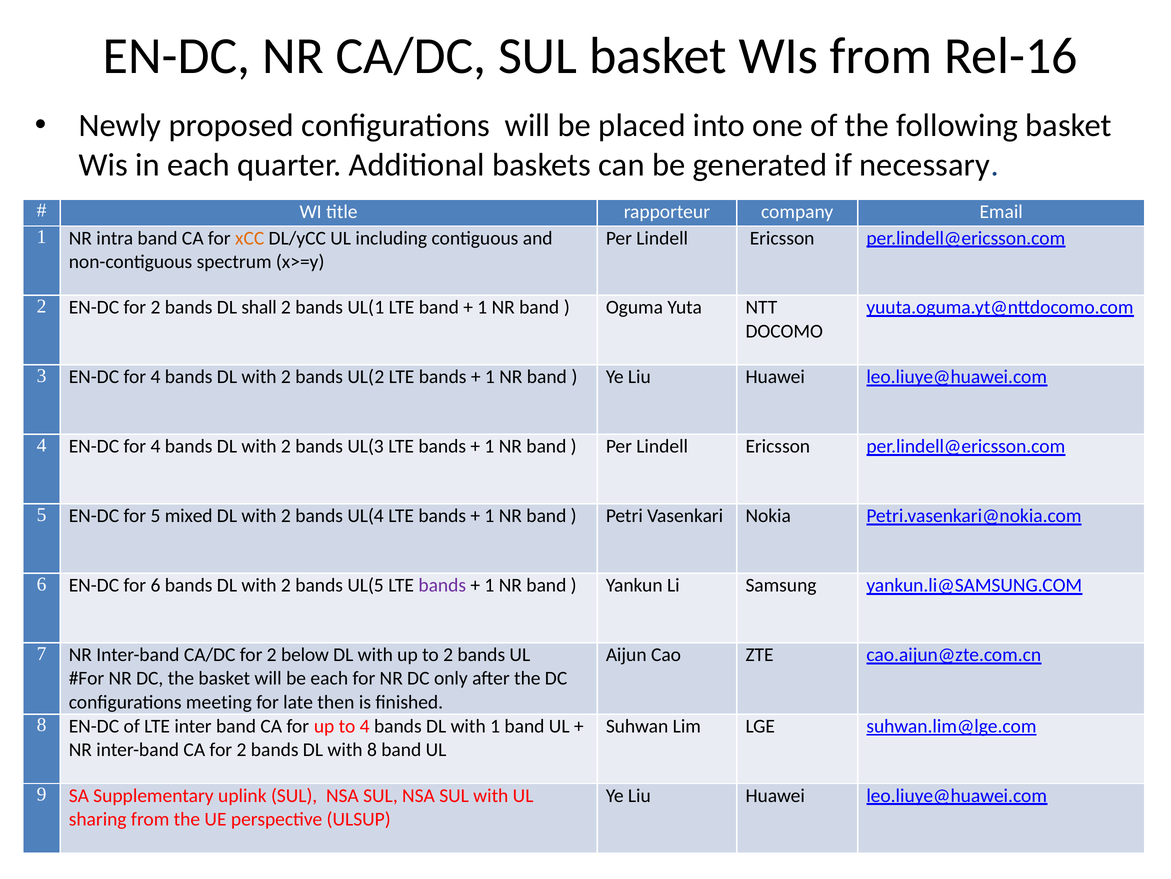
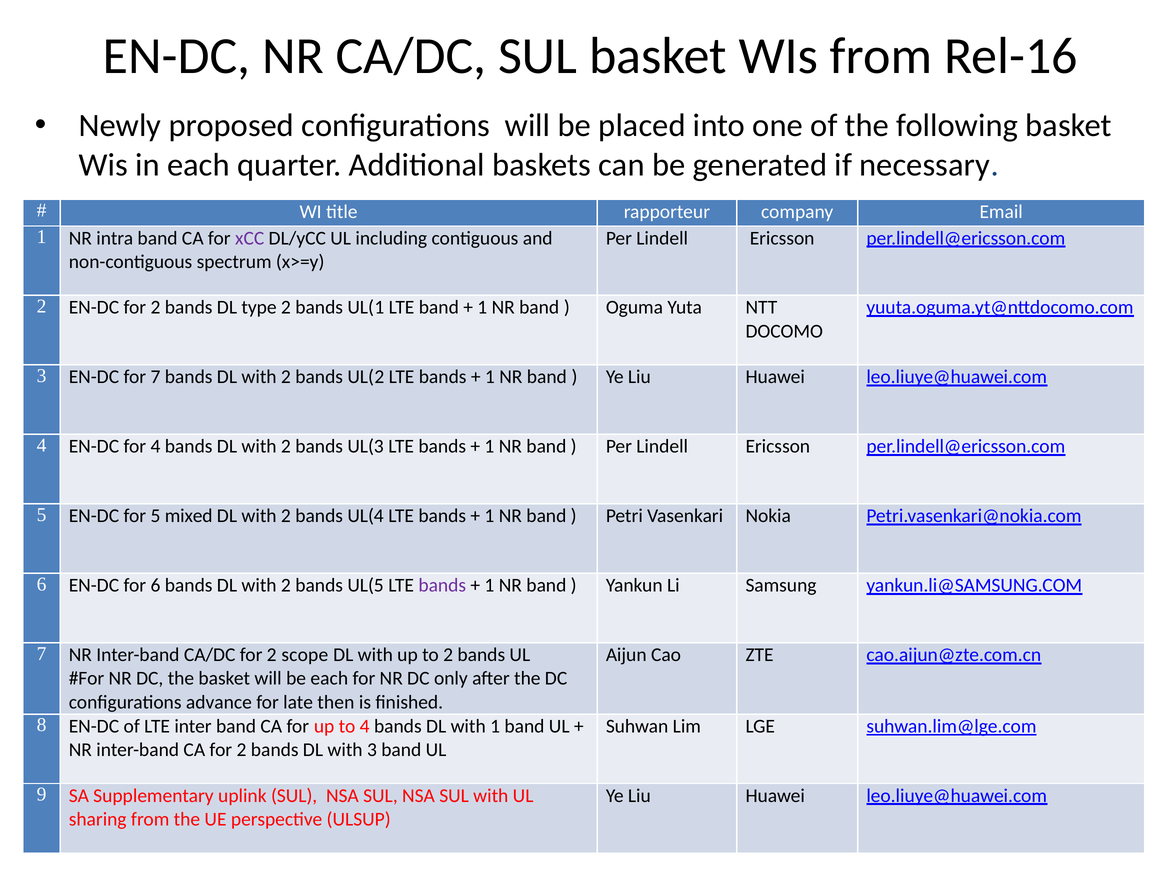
xCC colour: orange -> purple (250, 238)
shall: shall -> type (259, 307)
3 EN-DC for 4: 4 -> 7 (156, 377)
below: below -> scope (305, 654)
meeting: meeting -> advance (219, 702)
with 8: 8 -> 3 (372, 749)
